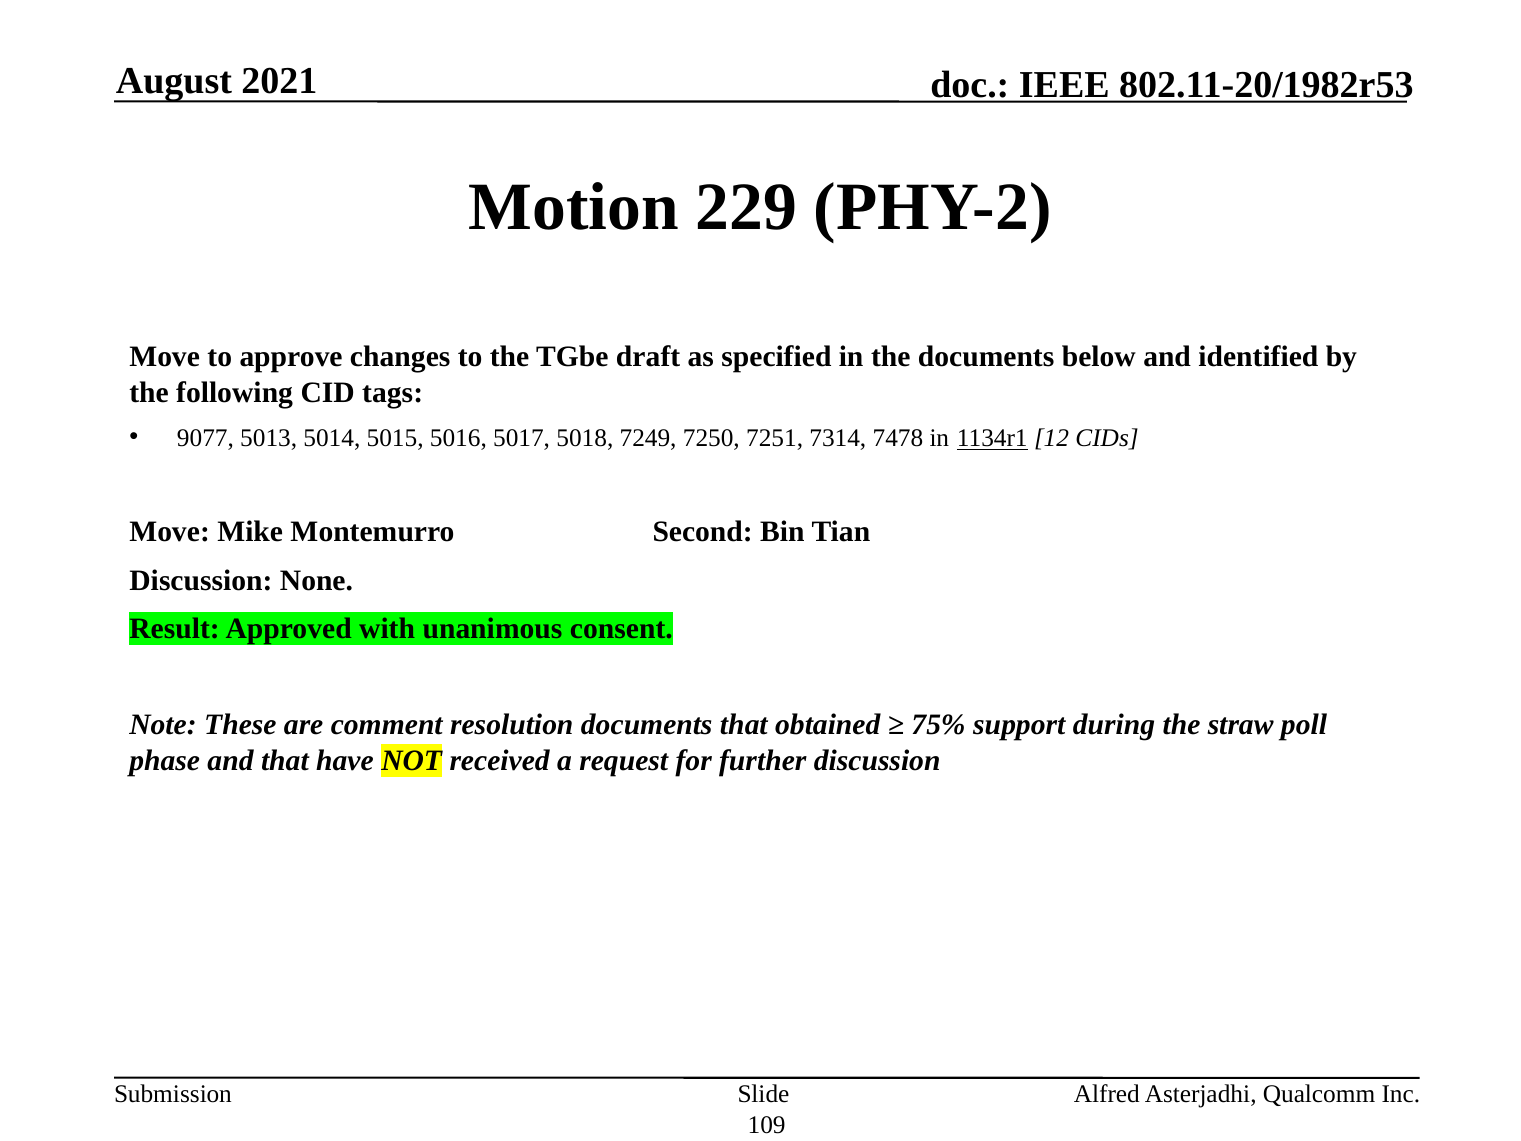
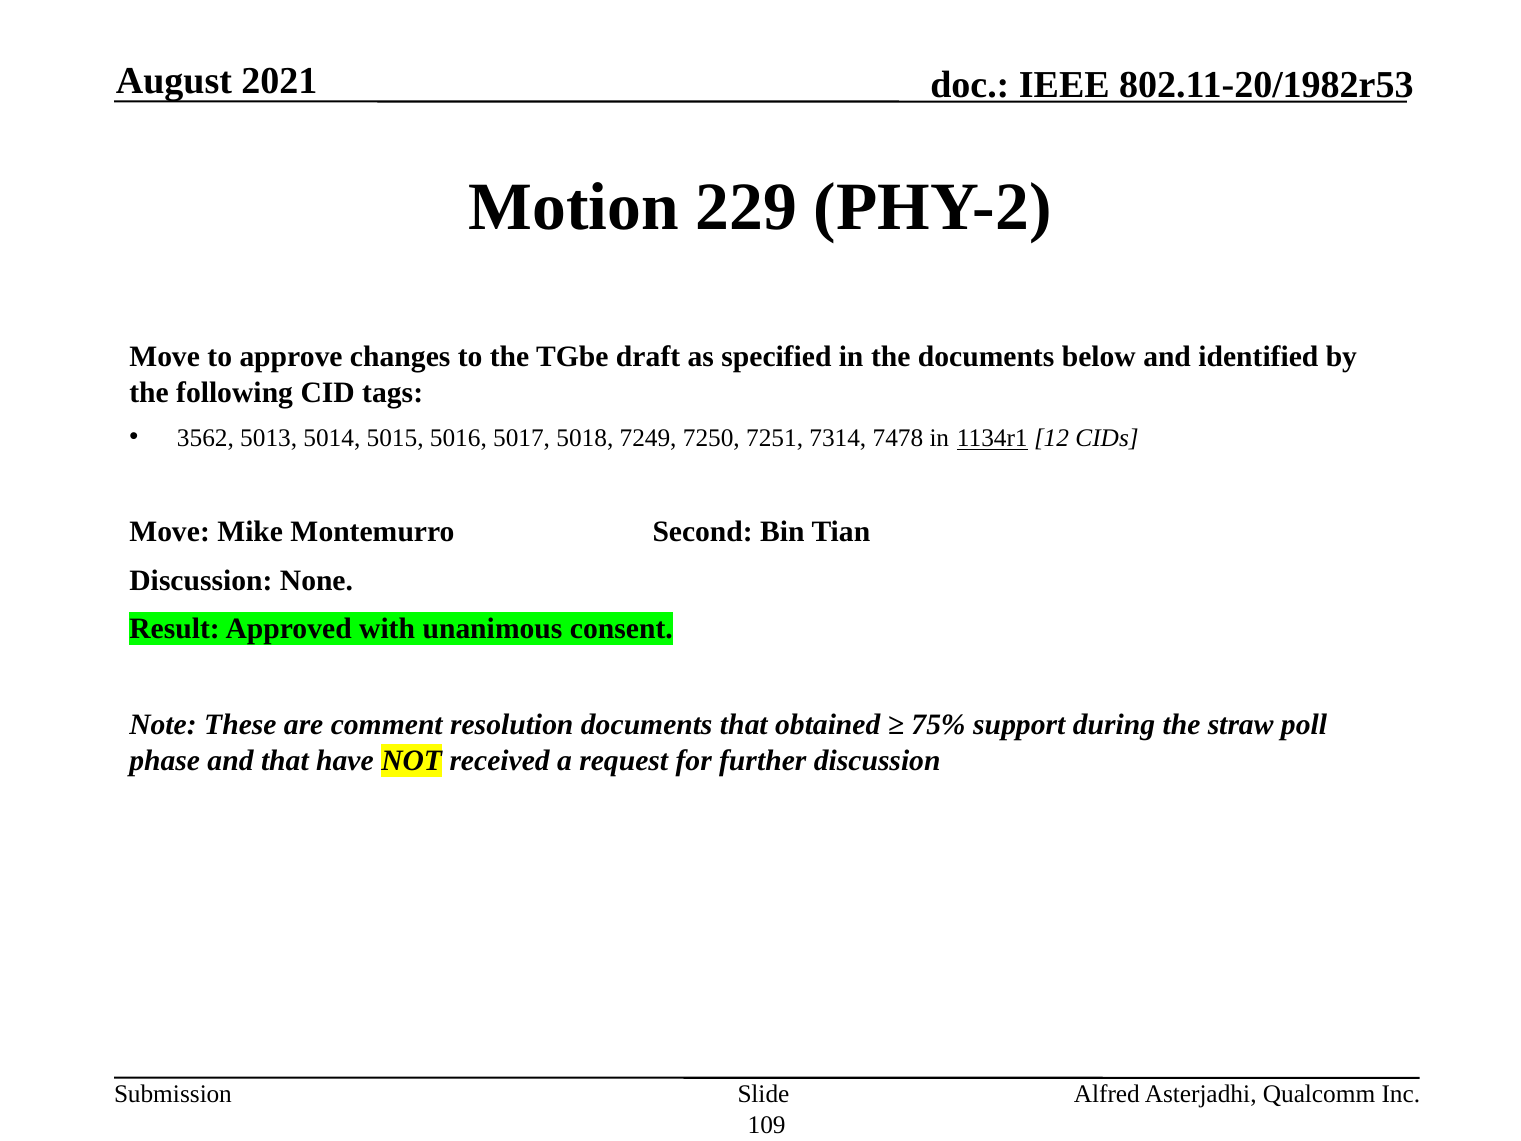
9077: 9077 -> 3562 (205, 438)
